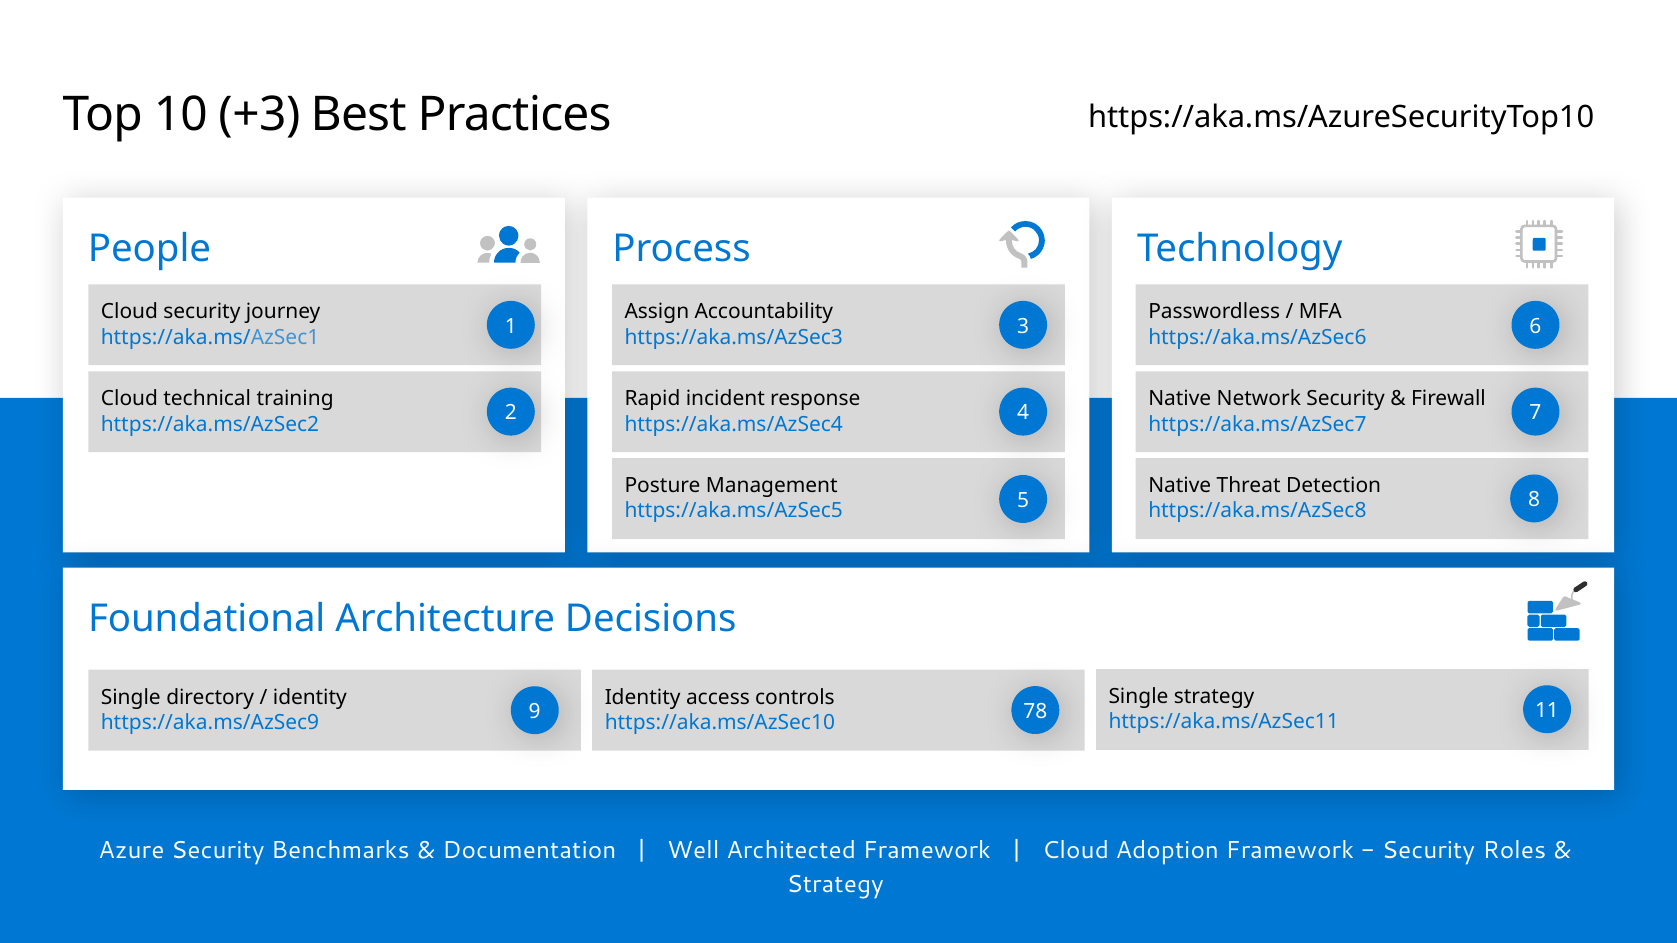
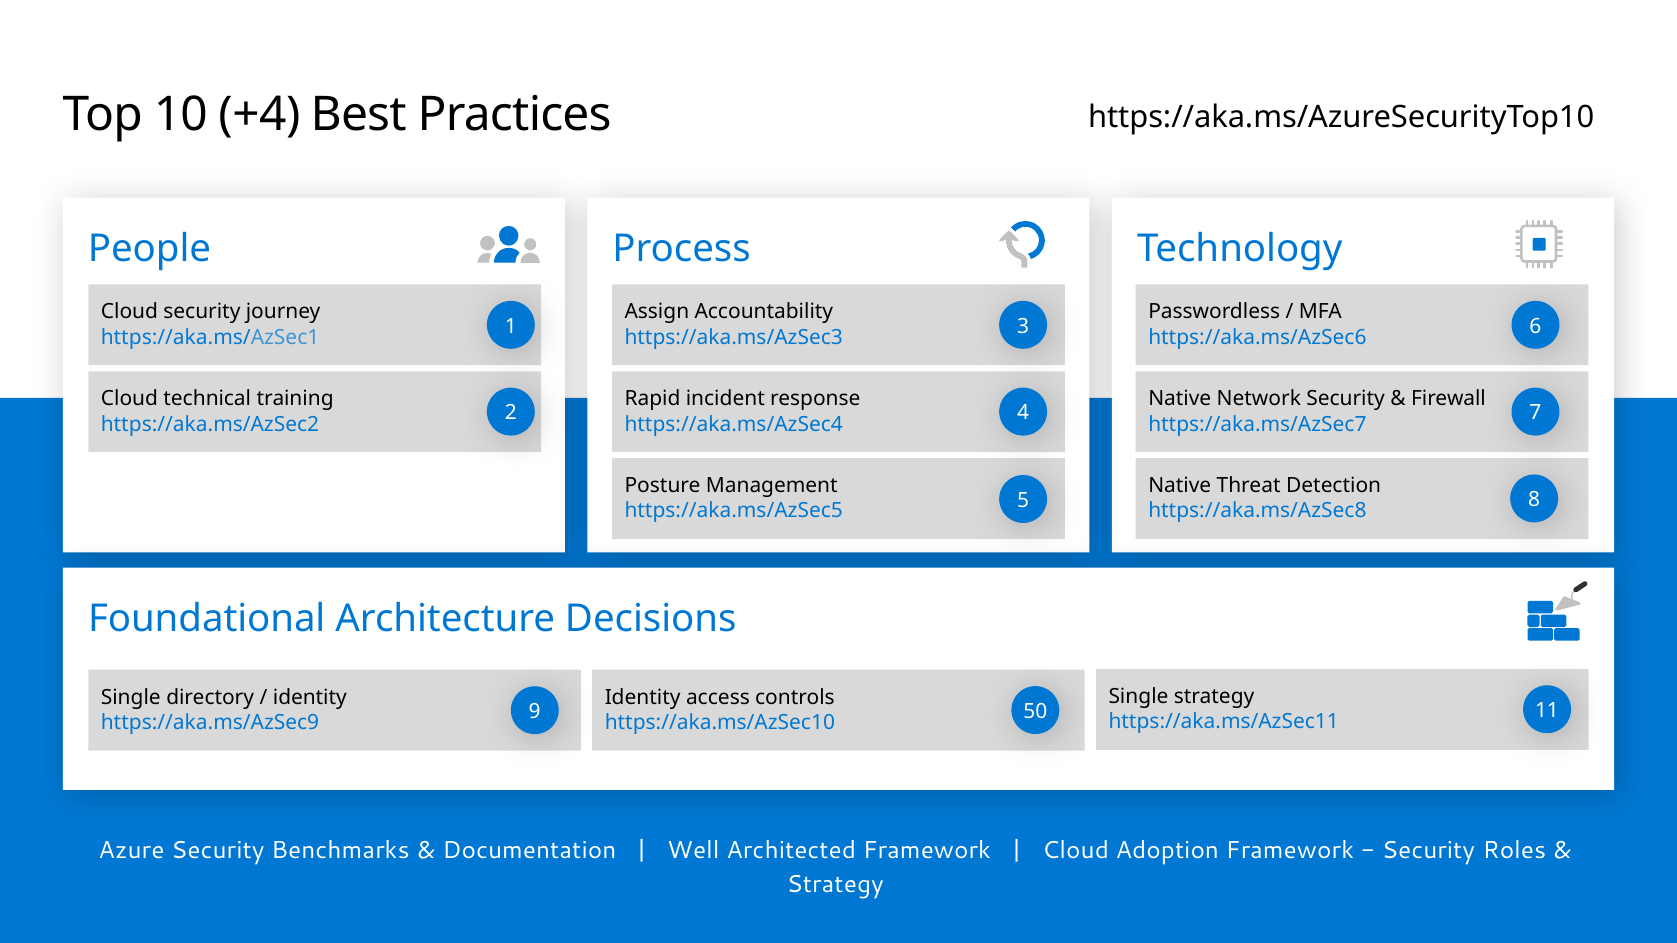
+3: +3 -> +4 (259, 115)
78: 78 -> 50 (1035, 712)
